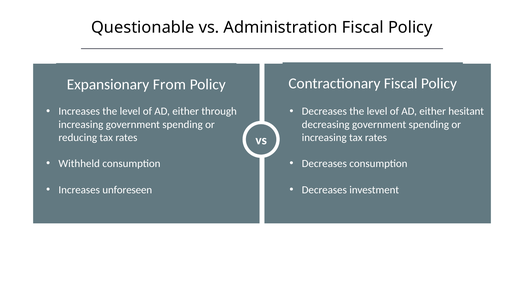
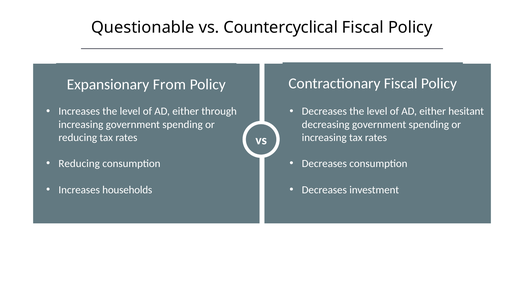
Administration: Administration -> Countercyclical (281, 27)
Withheld: Withheld -> Reducing (79, 164)
unforeseen: unforeseen -> households (127, 190)
